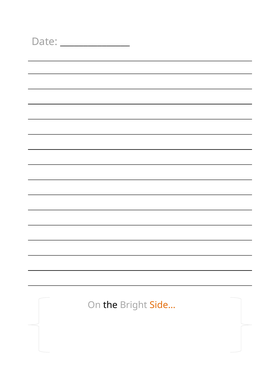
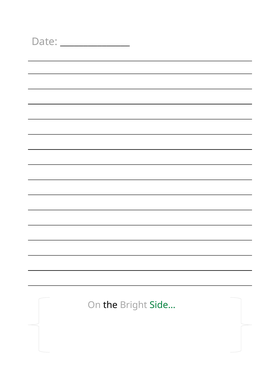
Side… colour: orange -> green (163, 305)
